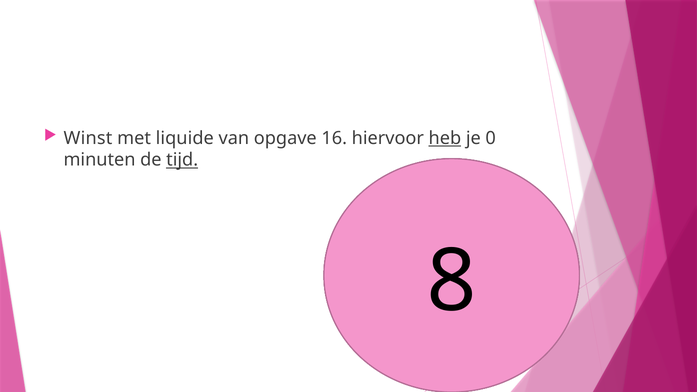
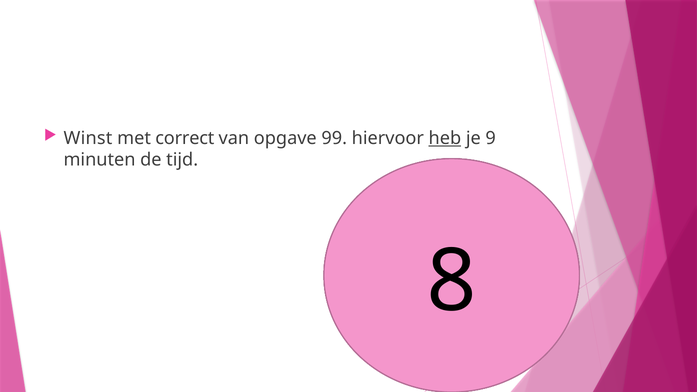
liquide: liquide -> correct (185, 138)
16: 16 -> 99 (334, 138)
0: 0 -> 9 (491, 138)
tijd underline: present -> none (182, 160)
